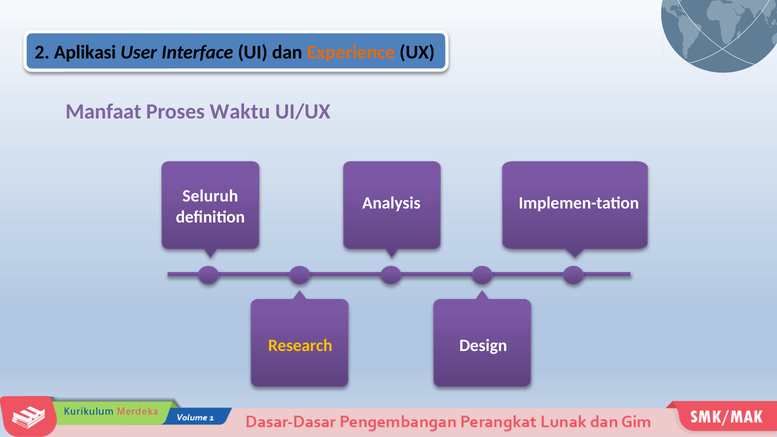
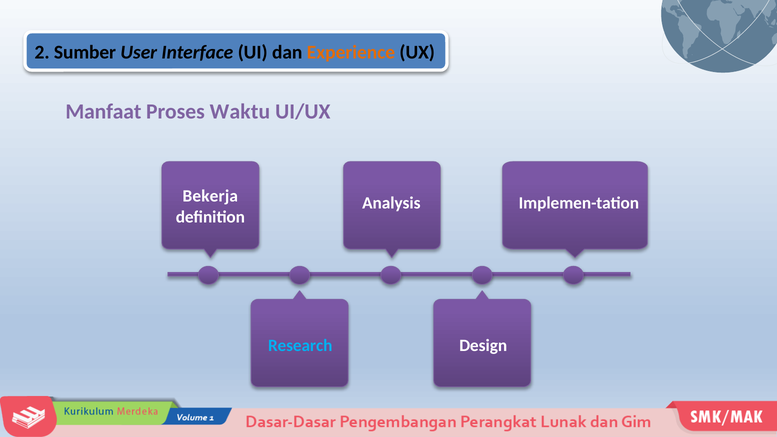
Aplikasi: Aplikasi -> Sumber (85, 52)
Seluruh: Seluruh -> Bekerja (210, 196)
Research colour: yellow -> light blue (300, 346)
